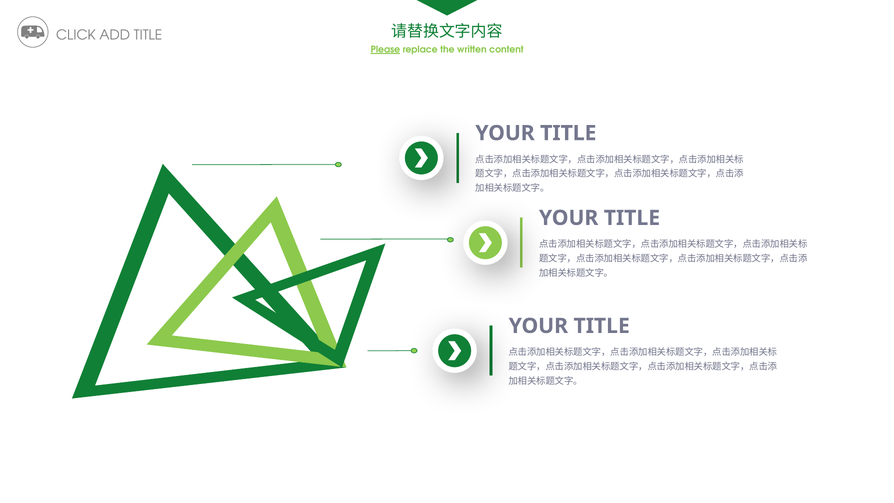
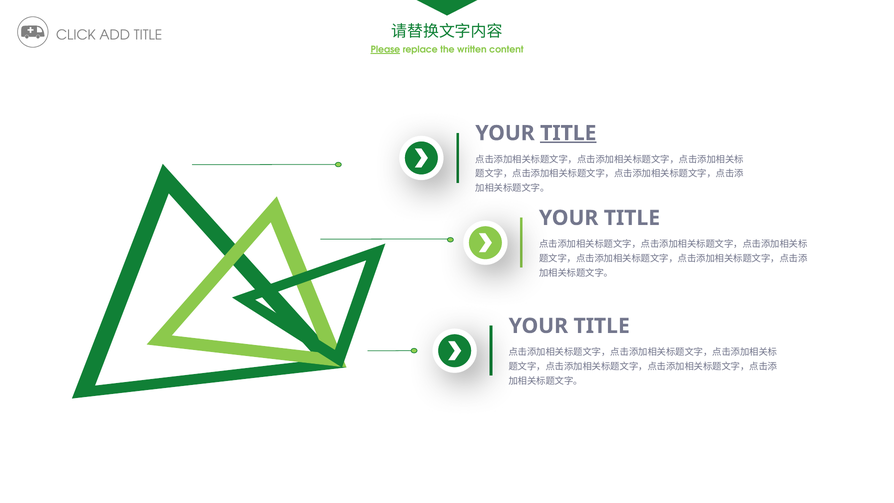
TITLE underline: none -> present (568, 133)
